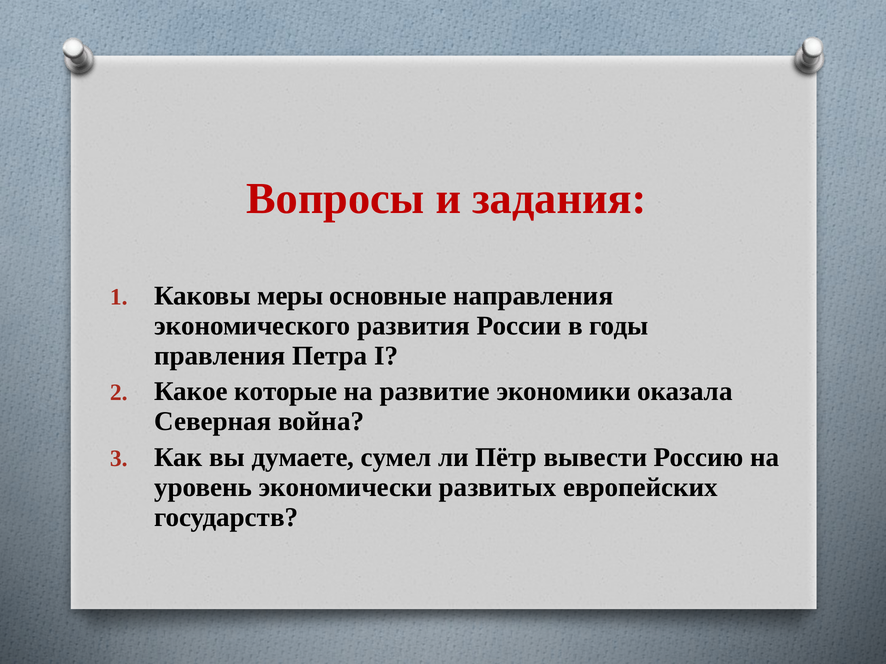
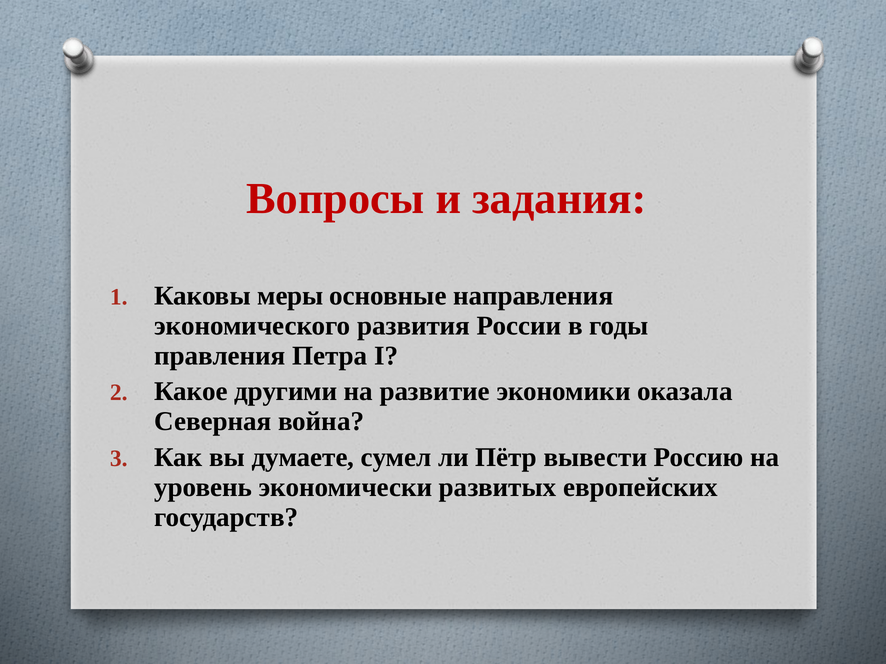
которые: которые -> другими (286, 392)
